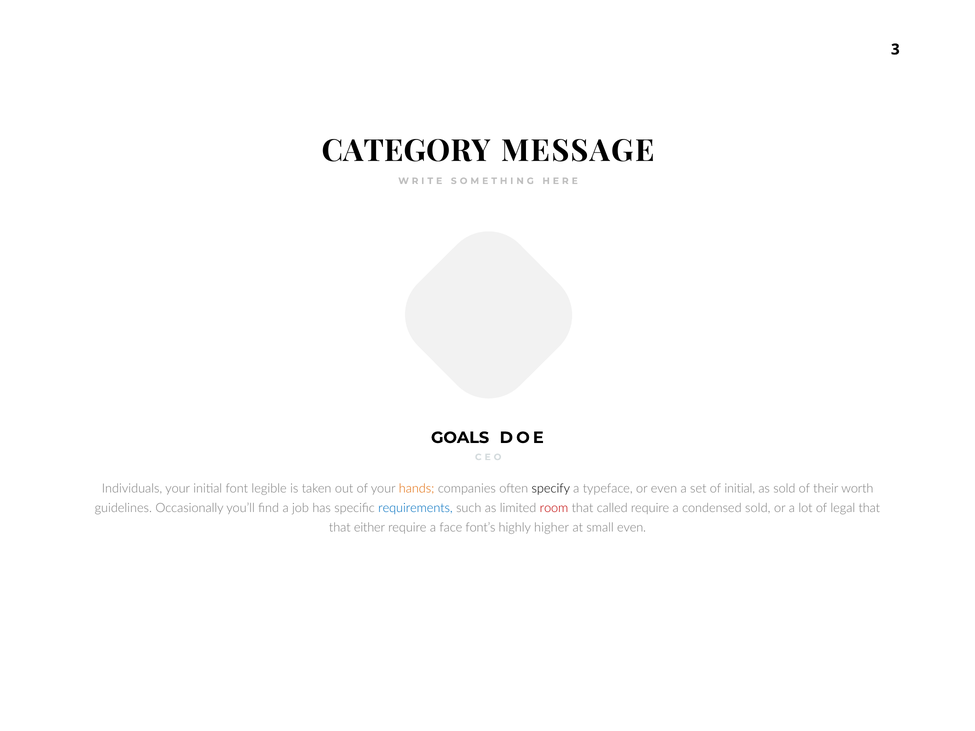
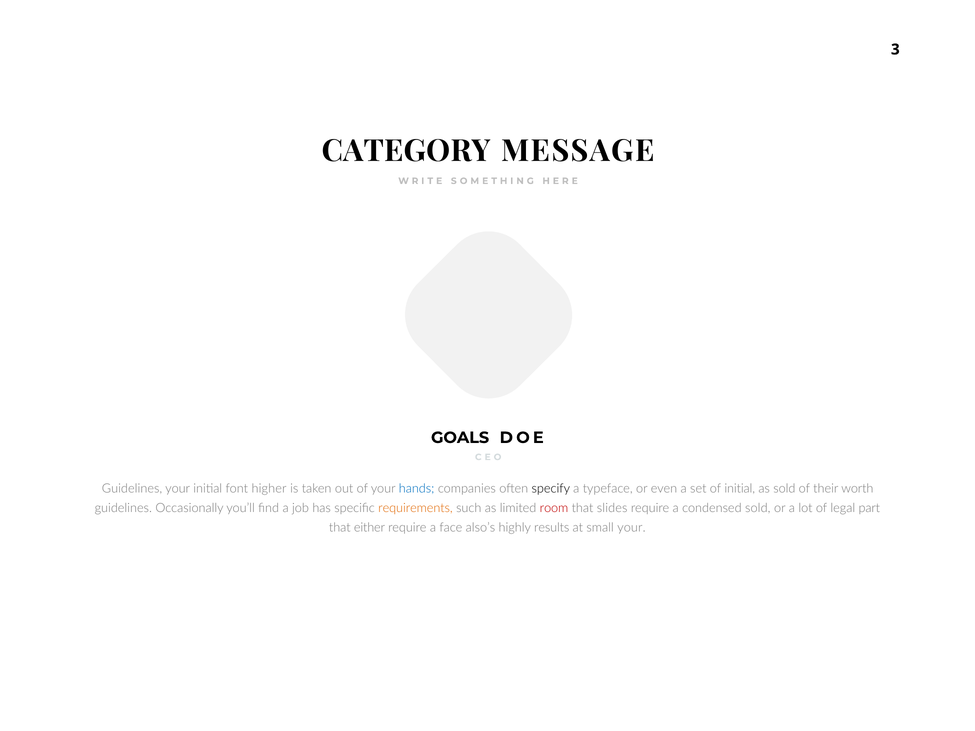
Individuals: Individuals -> Guidelines (132, 489)
legible: legible -> higher (269, 489)
hands colour: orange -> blue (417, 489)
requirements colour: blue -> orange (415, 508)
called: called -> slides (612, 508)
legal that: that -> part (869, 508)
font’s: font’s -> also’s (480, 528)
higher: higher -> results (552, 528)
small even: even -> your (631, 528)
